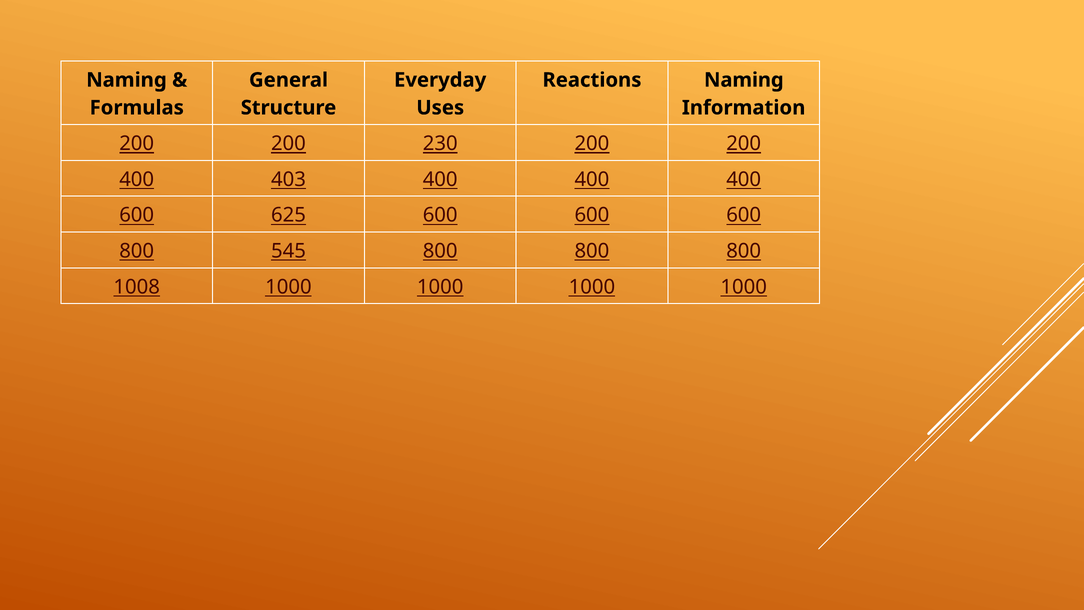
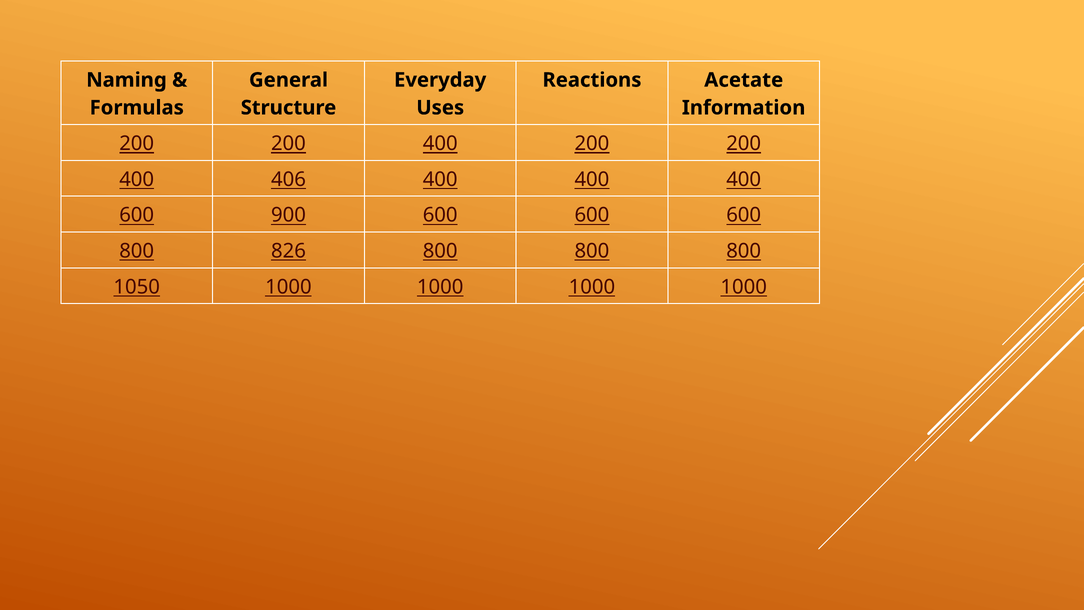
Reactions Naming: Naming -> Acetate (744, 80)
230: 230 -> 400 (440, 143)
403: 403 -> 406 (288, 179)
625: 625 -> 900 (288, 215)
545: 545 -> 826 (288, 251)
1008: 1008 -> 1050 (137, 287)
